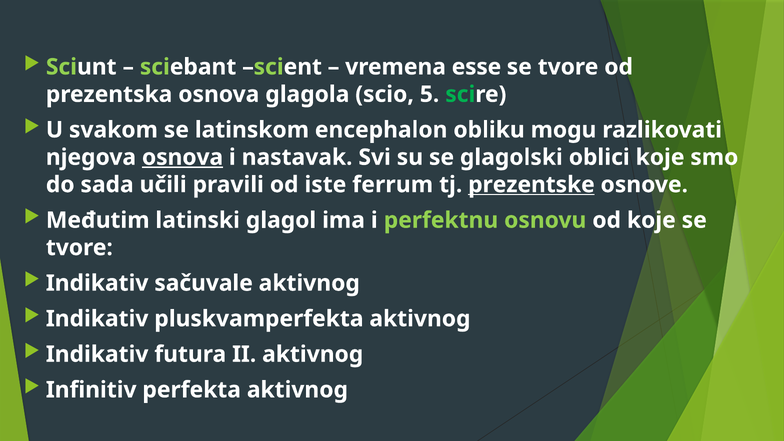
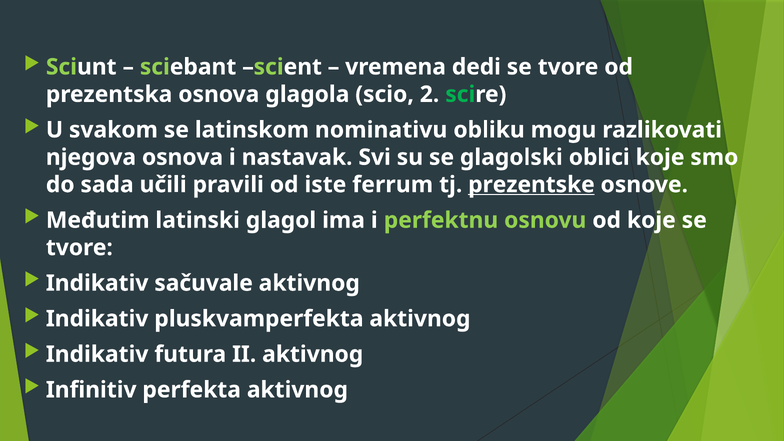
esse: esse -> dedi (476, 67)
5: 5 -> 2 (430, 94)
encephalon: encephalon -> nominativu (381, 130)
osnova underline: present -> none (183, 157)
